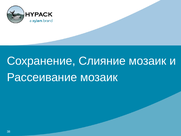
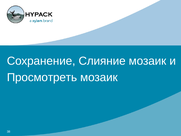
Рассеивание: Рассеивание -> Просмотреть (42, 77)
